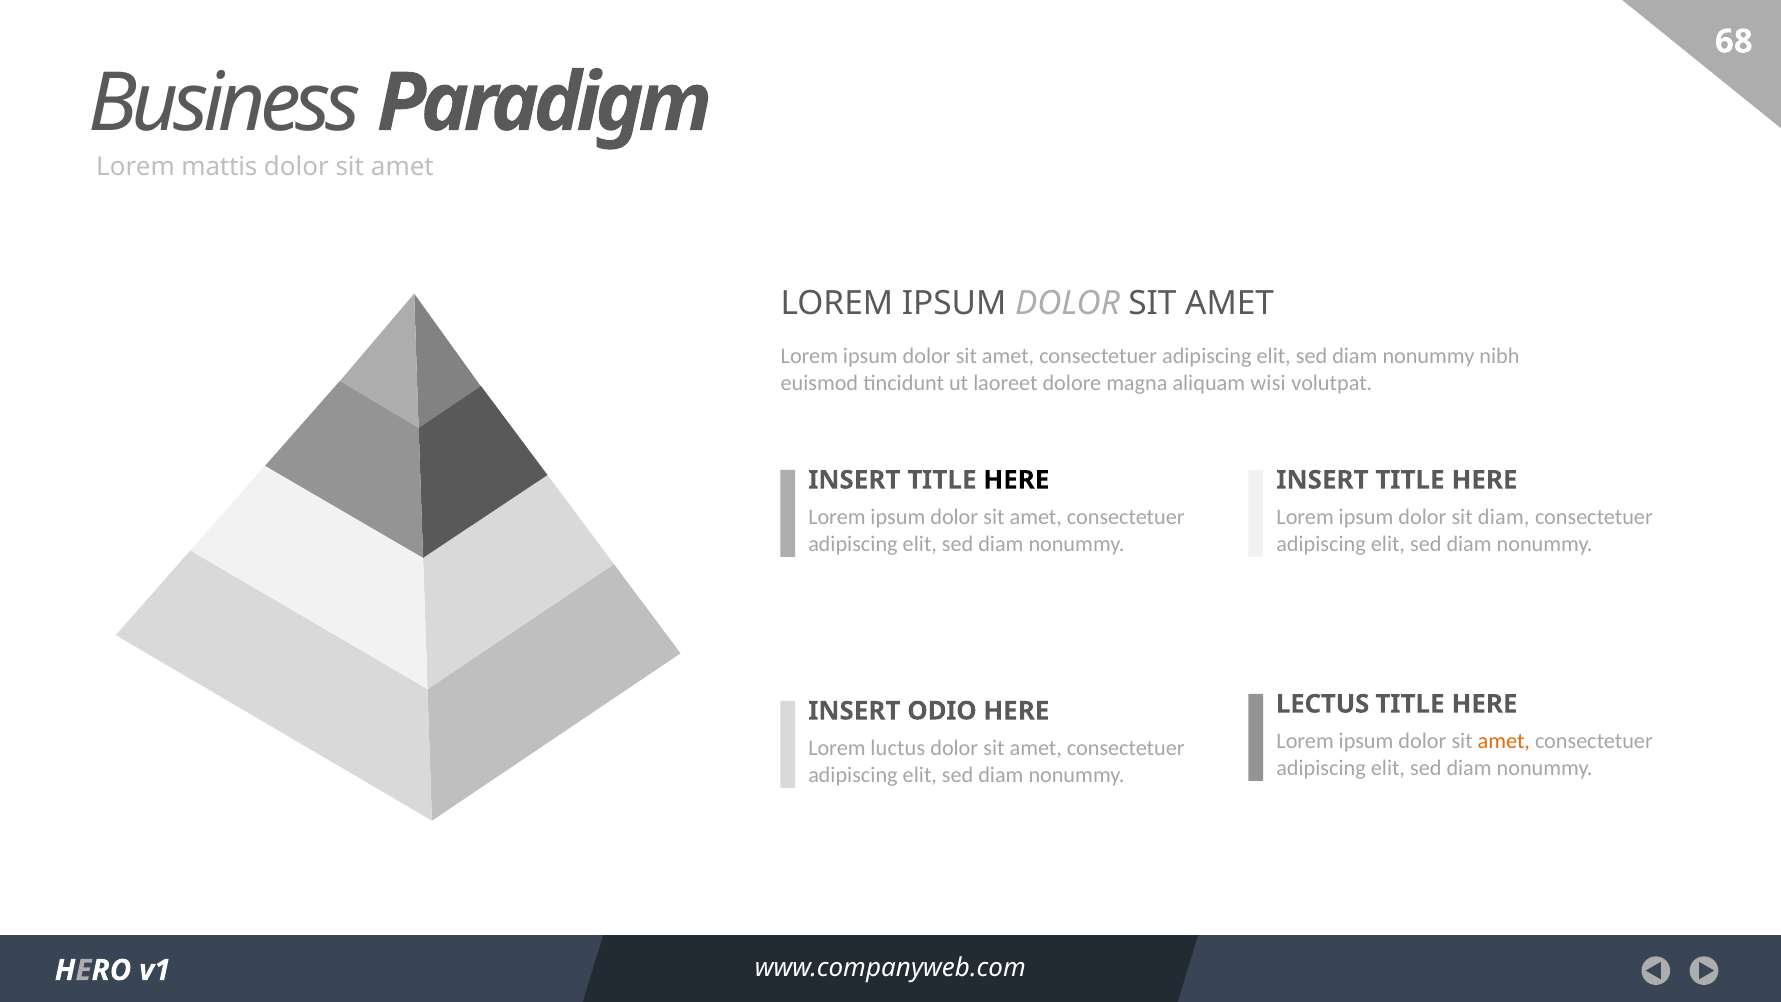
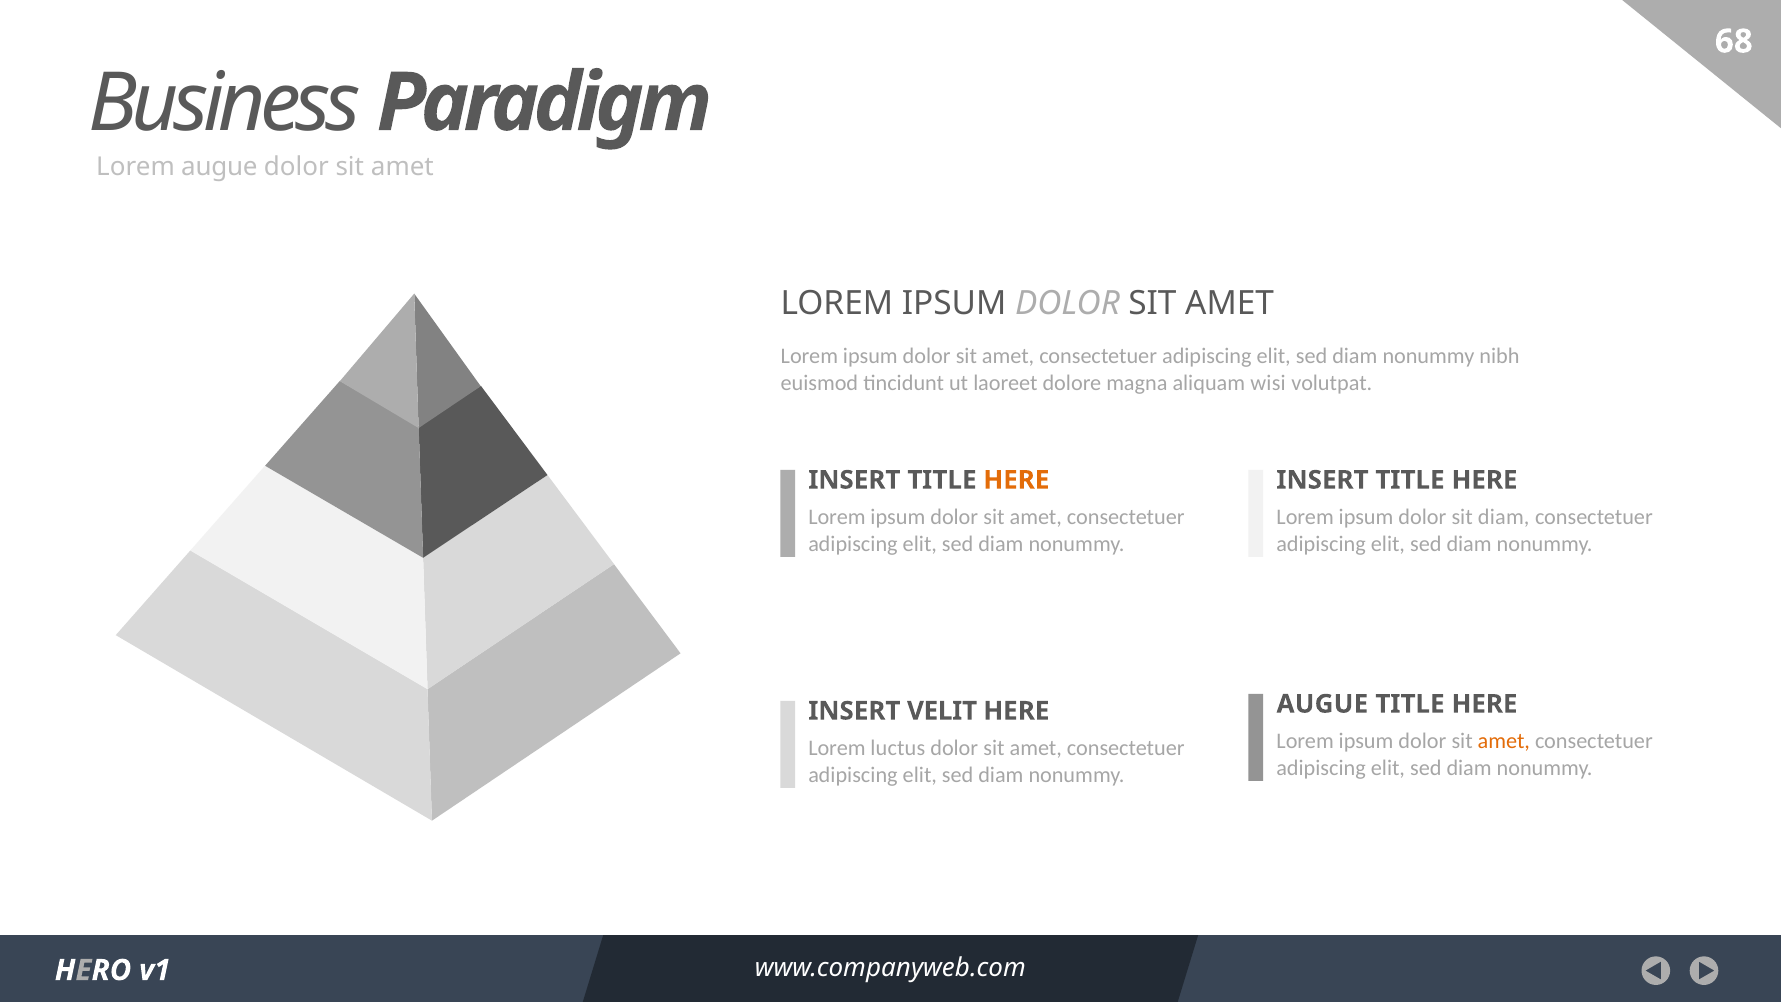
Lorem mattis: mattis -> augue (219, 167)
HERE colour: black -> orange (1016, 480)
LECTUS: LECTUS -> AUGUE (1322, 704)
ODIO: ODIO -> VELIT (942, 711)
